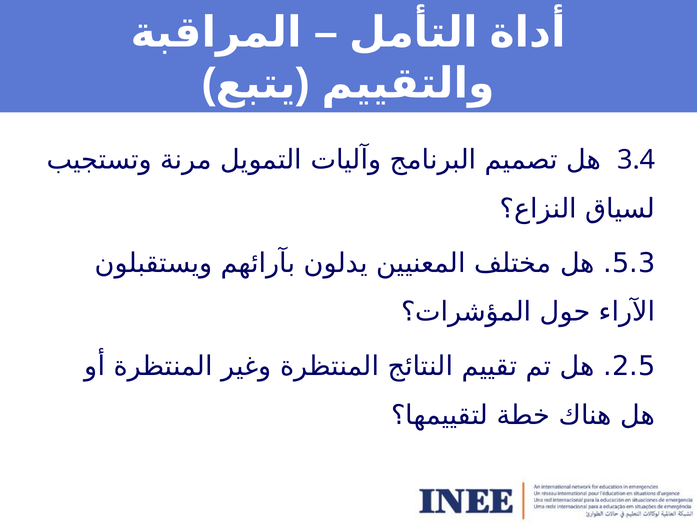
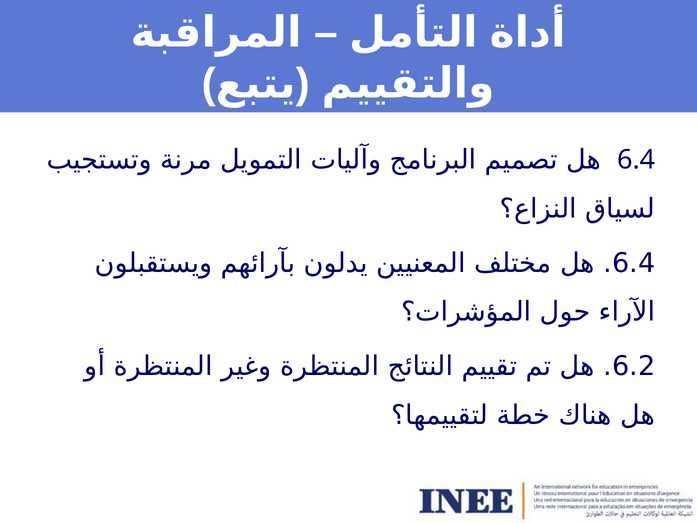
3.4: 3.4 -> 6.4 (636, 160)
5.3: 5.3 -> 6.4 (634, 263)
2.5: 2.5 -> 6.2 (634, 366)
